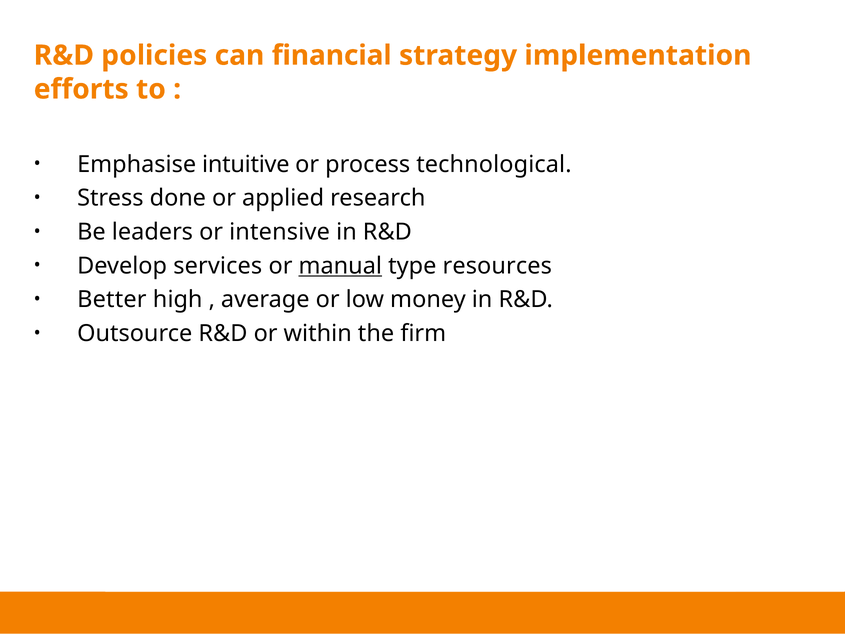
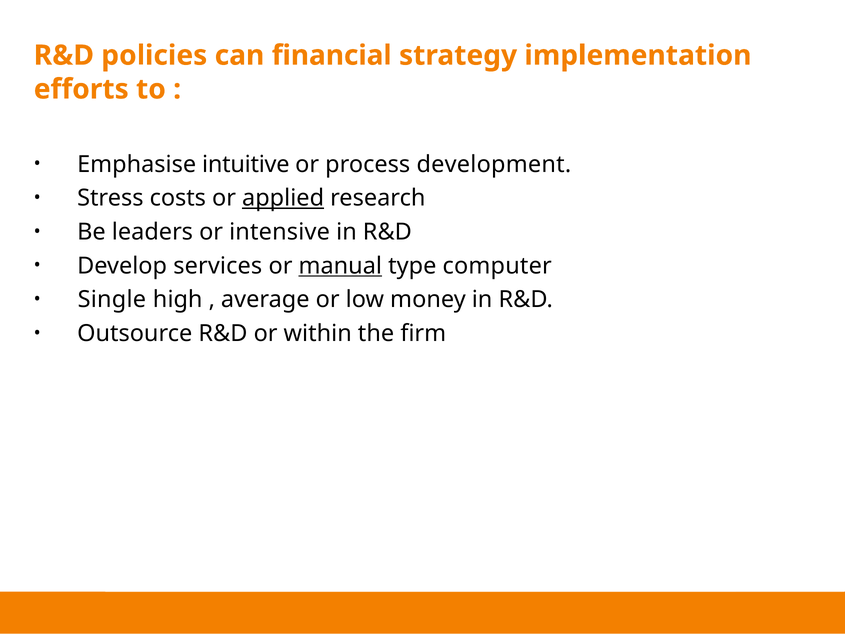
technological: technological -> development (494, 164)
done: done -> costs (178, 198)
applied underline: none -> present (283, 198)
resources: resources -> computer (497, 266)
Better: Better -> Single (112, 300)
